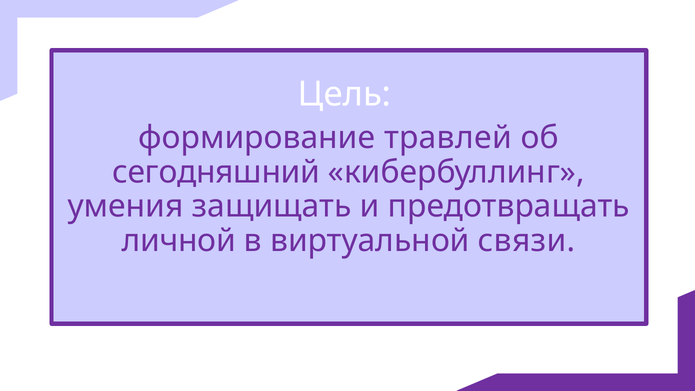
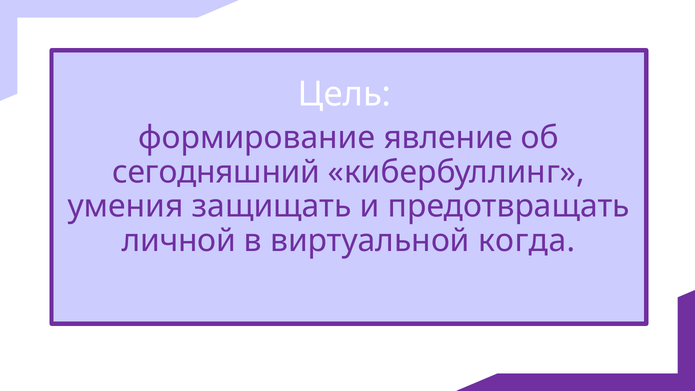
травлей: травлей -> явление (448, 138)
связи: связи -> когда (527, 241)
